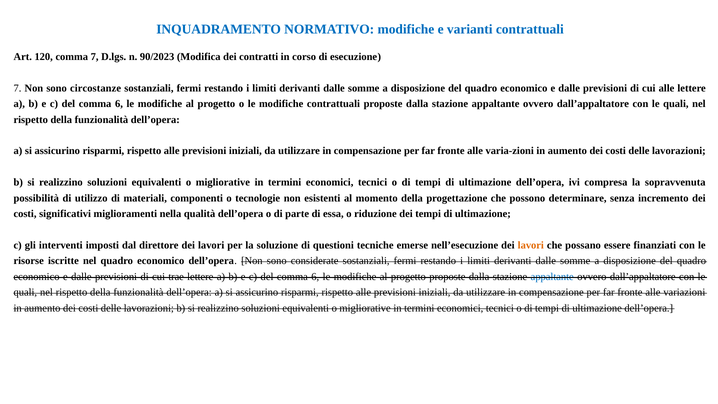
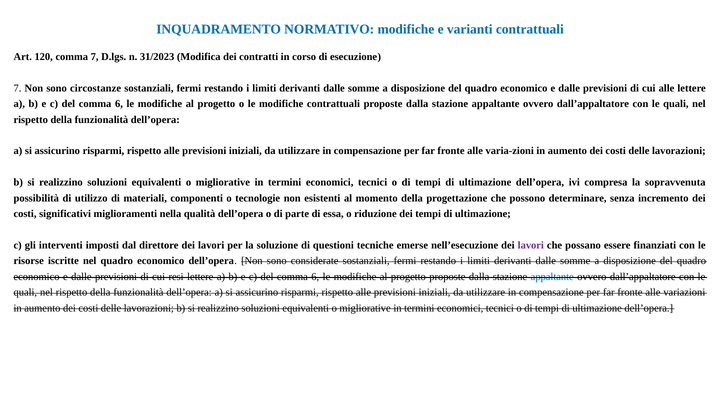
90/2023: 90/2023 -> 31/2023 (157, 57)
lavori colour: orange -> purple (531, 245)
trae: trae -> resi (176, 277)
